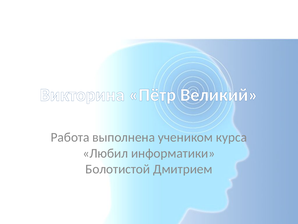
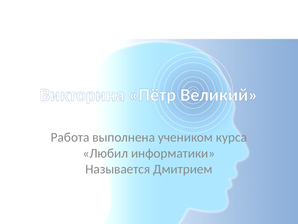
Болотистой: Болотистой -> Называется (118, 169)
